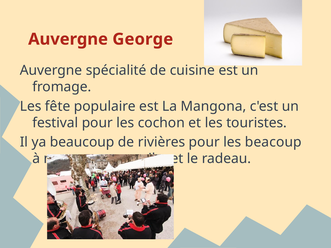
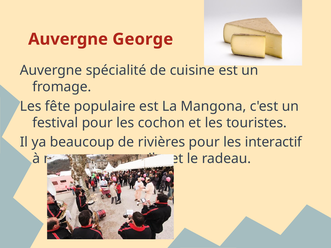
beacoup: beacoup -> interactif (273, 142)
